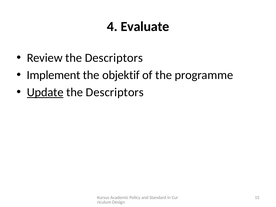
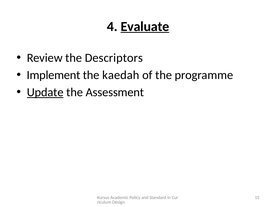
Evaluate underline: none -> present (145, 27)
objektif: objektif -> kaedah (121, 75)
Descriptors: Descriptors -> Assessment (115, 92)
